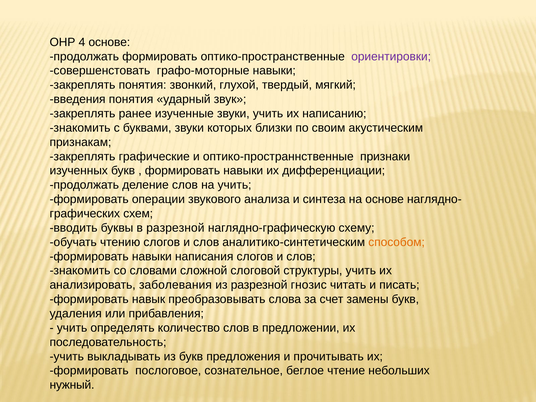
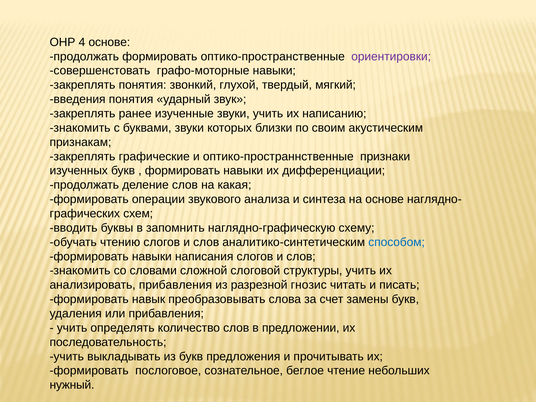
на учить: учить -> какая (234, 185)
в разрезной: разрезной -> запомнить (175, 228)
способом colour: orange -> blue (397, 242)
анализировать заболевания: заболевания -> прибавления (175, 285)
